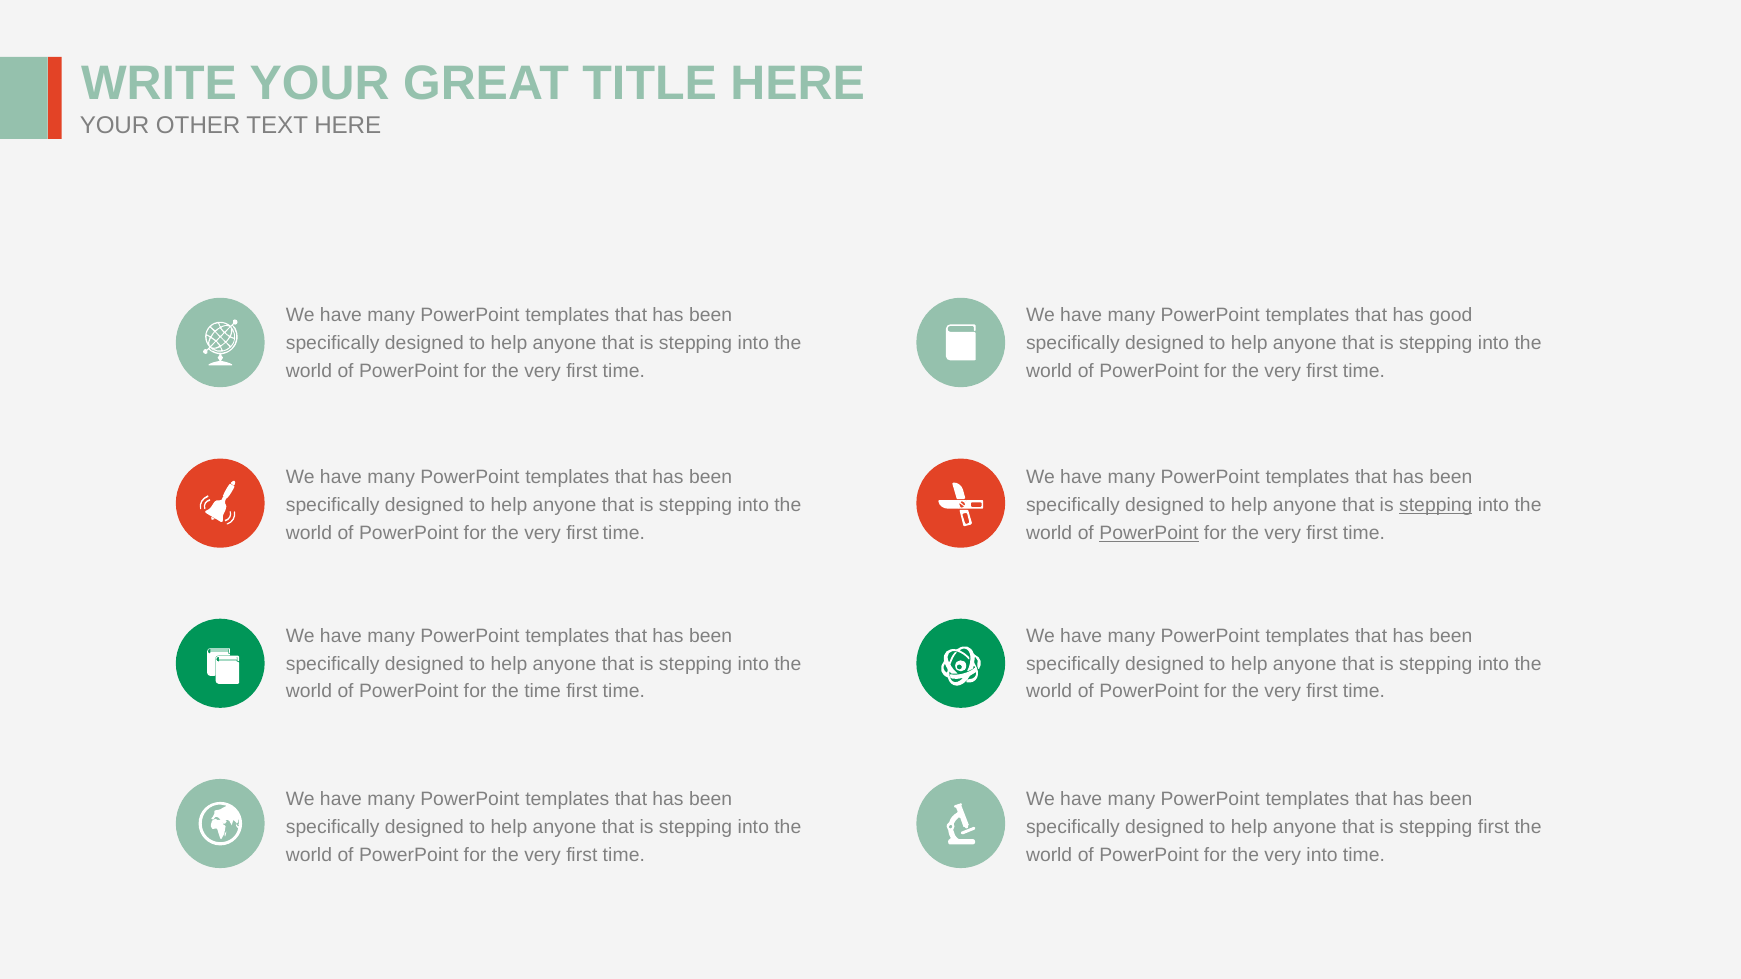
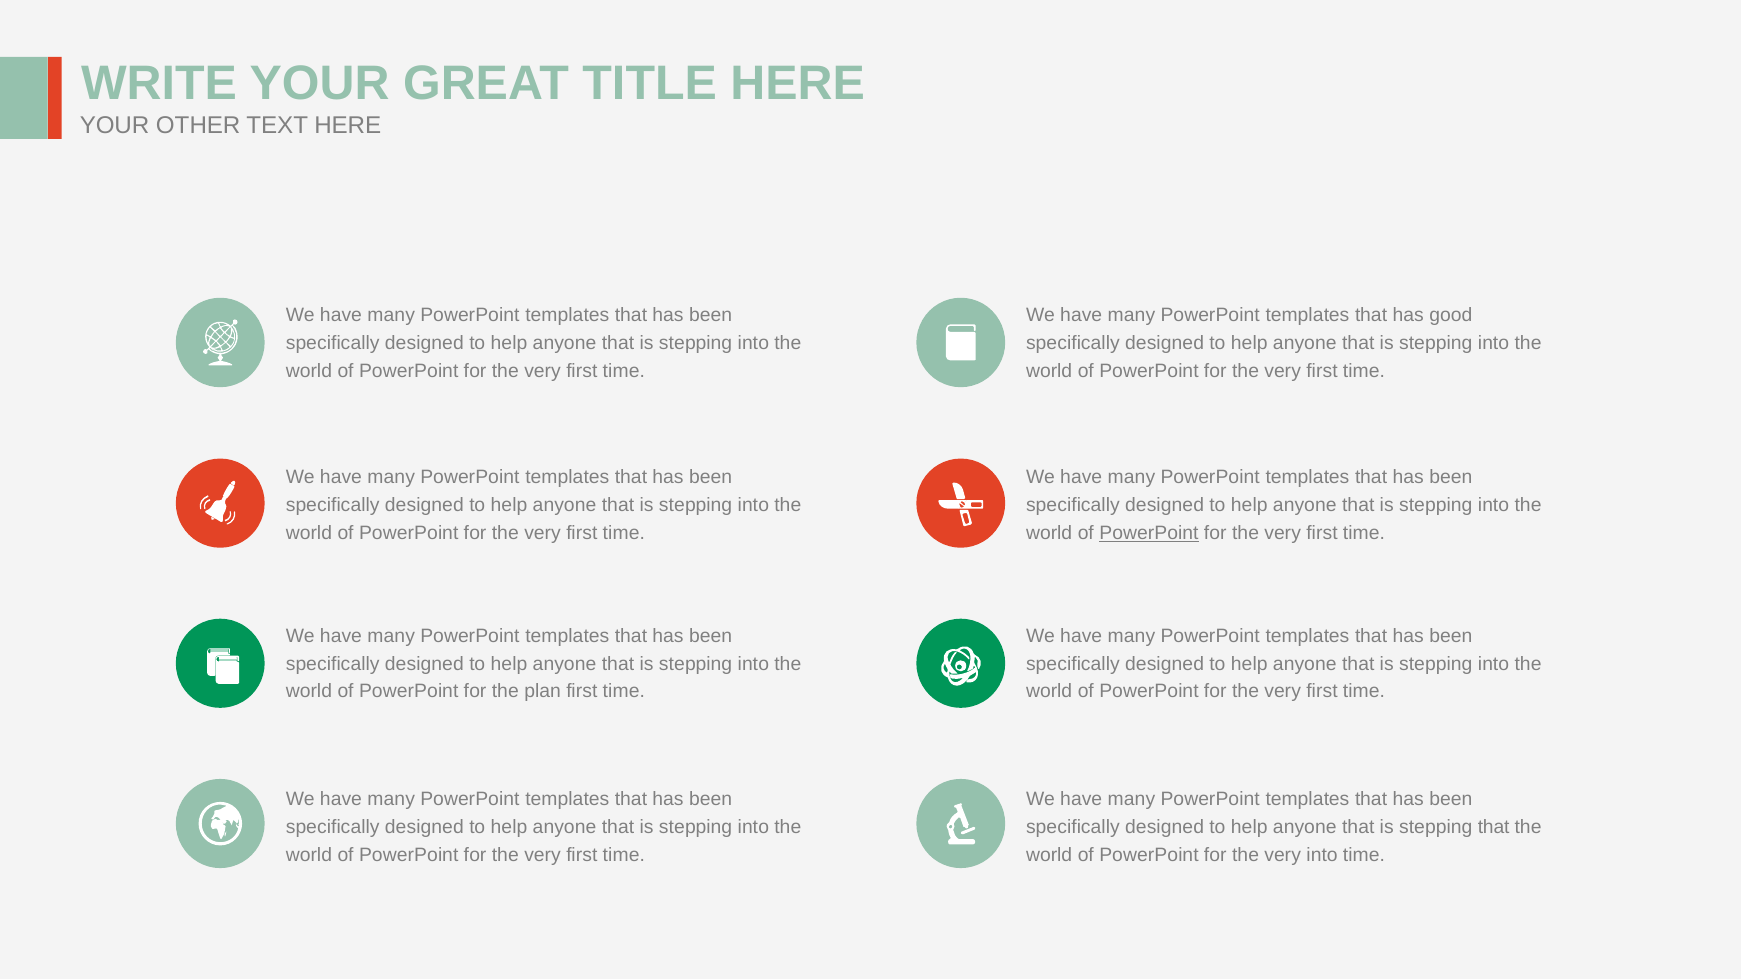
stepping underline: present -> none (1436, 505)
the time: time -> plan (543, 691)
stepping first: first -> that (1494, 827)
